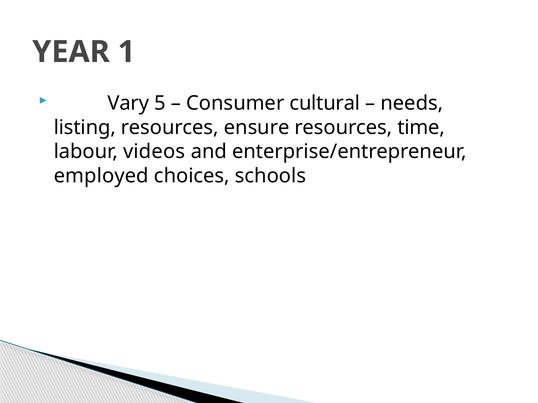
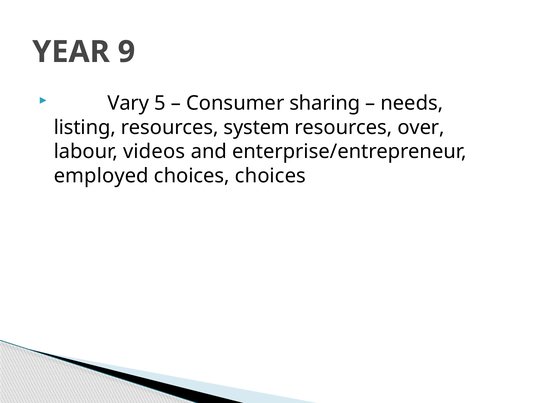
1: 1 -> 9 (126, 52)
cultural: cultural -> sharing (325, 103)
ensure: ensure -> system (257, 128)
time: time -> over (421, 128)
choices schools: schools -> choices (270, 176)
